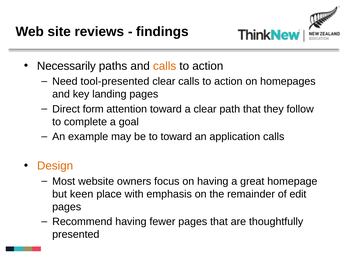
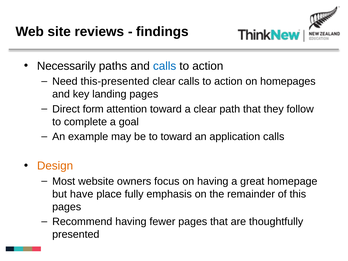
calls colour: orange -> blue (165, 66)
tool-presented: tool-presented -> this-presented (115, 81)
keen: keen -> have (82, 194)
with: with -> fully (134, 194)
edit: edit -> this (298, 194)
